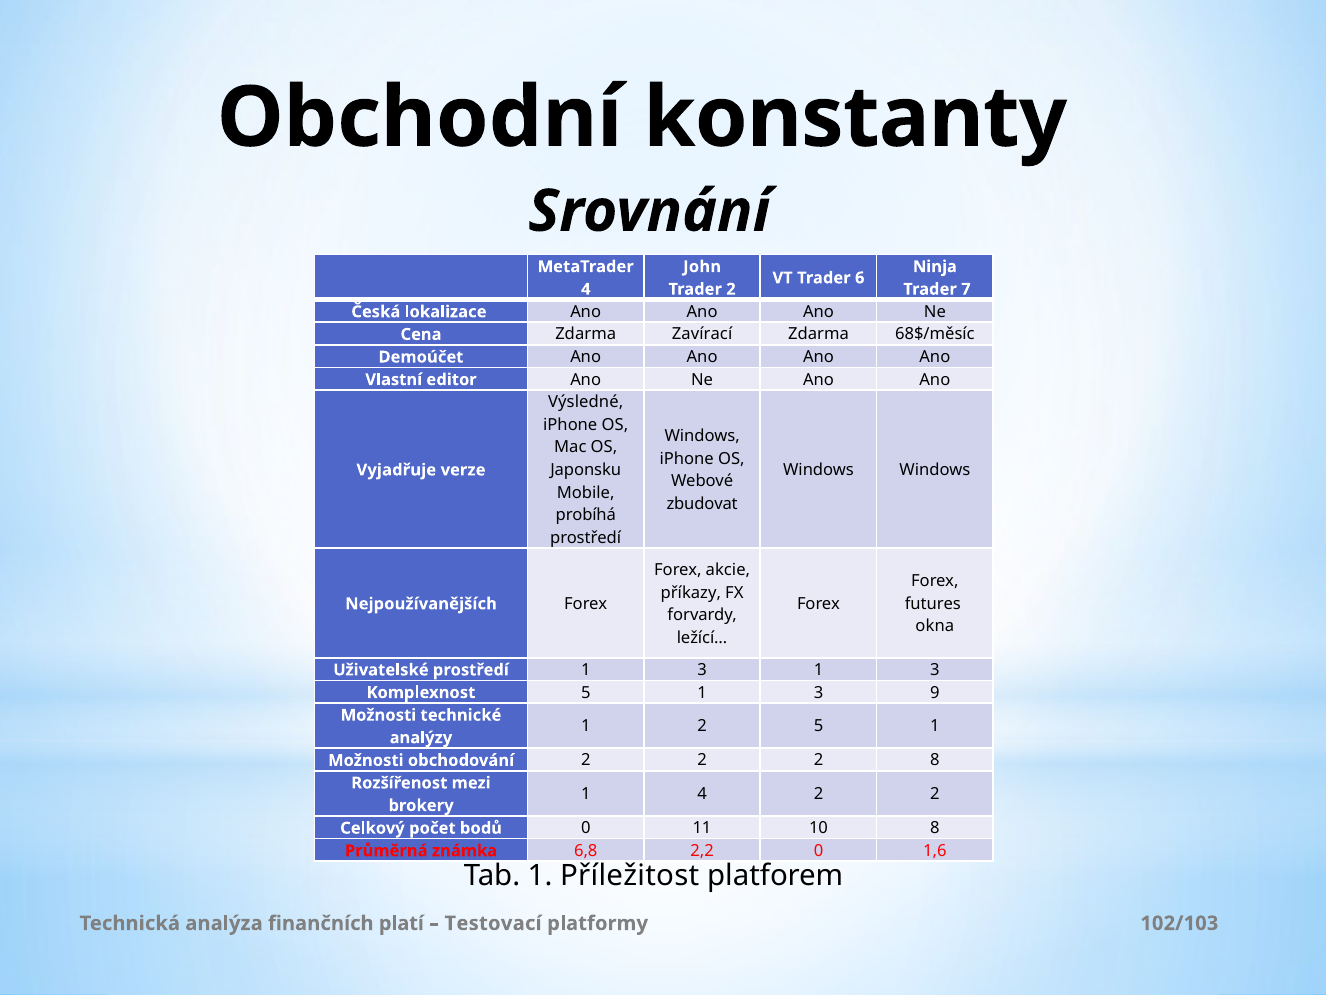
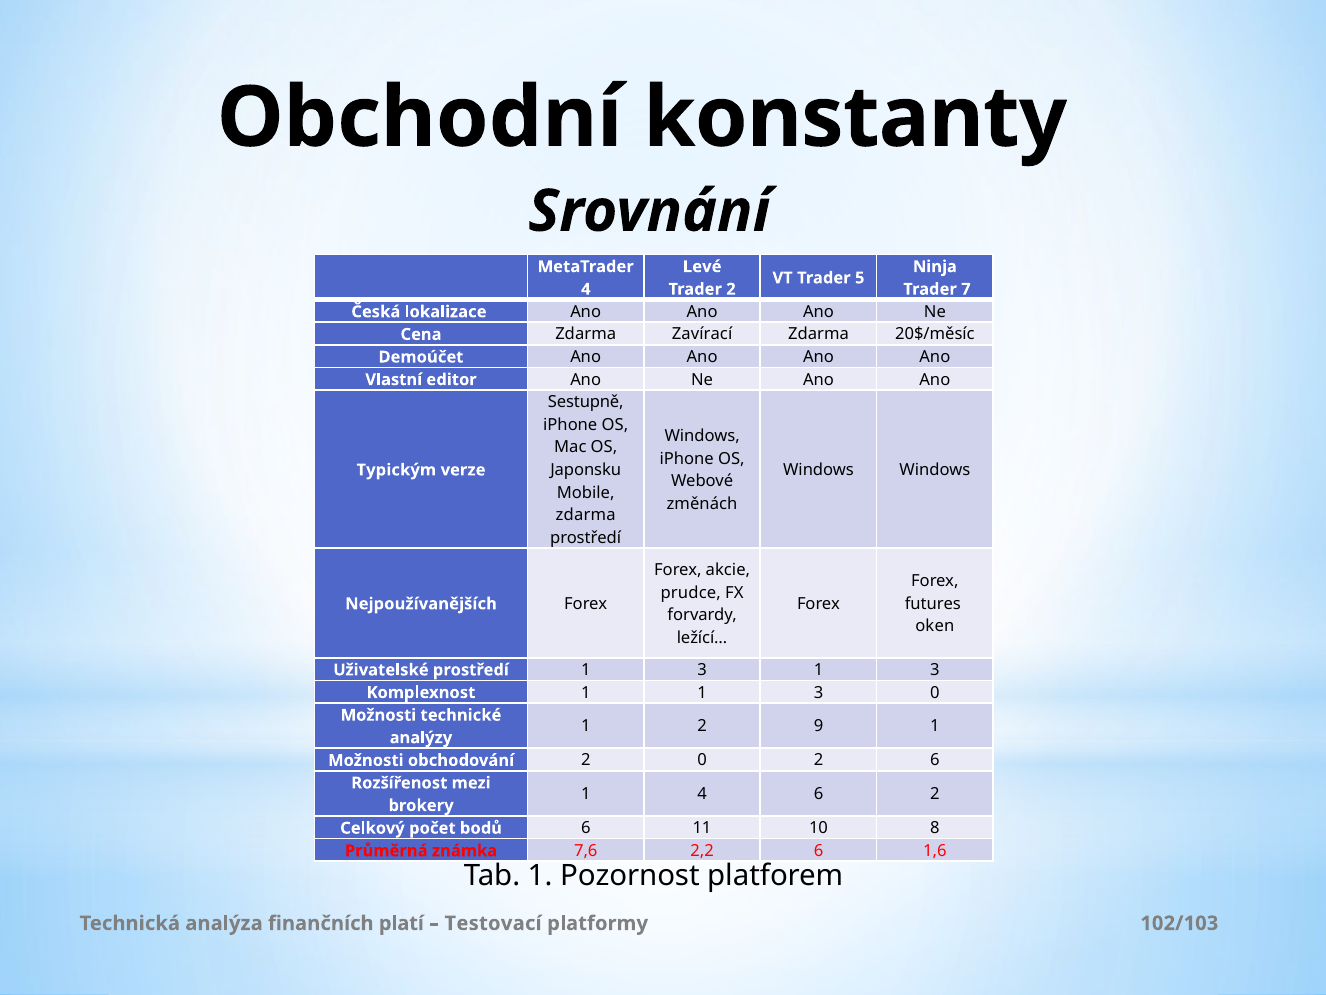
John: John -> Levé (702, 267)
6: 6 -> 5 (860, 278)
68$/měsíc: 68$/měsíc -> 20$/měsíc (935, 334)
Výsledné: Výsledné -> Sestupně (586, 402)
Vyjadřuje: Vyjadřuje -> Typickým (396, 470)
zbudovat: zbudovat -> změnách (702, 504)
probíhá: probíhá -> zdarma (586, 515)
příkazy: příkazy -> prudce (691, 592)
okna: okna -> oken (935, 626)
5: 5 -> 1 (586, 692)
3 9: 9 -> 0 (935, 692)
2 5: 5 -> 9 (819, 726)
2: 2 -> 0 (702, 760)
2 8: 8 -> 6 (935, 760)
4 2: 2 -> 6 (819, 794)
0: 0 -> 6 (586, 828)
6,8: 6,8 -> 7,6 (586, 850)
2,2 0: 0 -> 6 (819, 850)
Příležitost: Příležitost -> Pozornost (630, 875)
